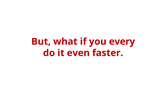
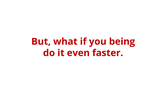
every: every -> being (122, 42)
